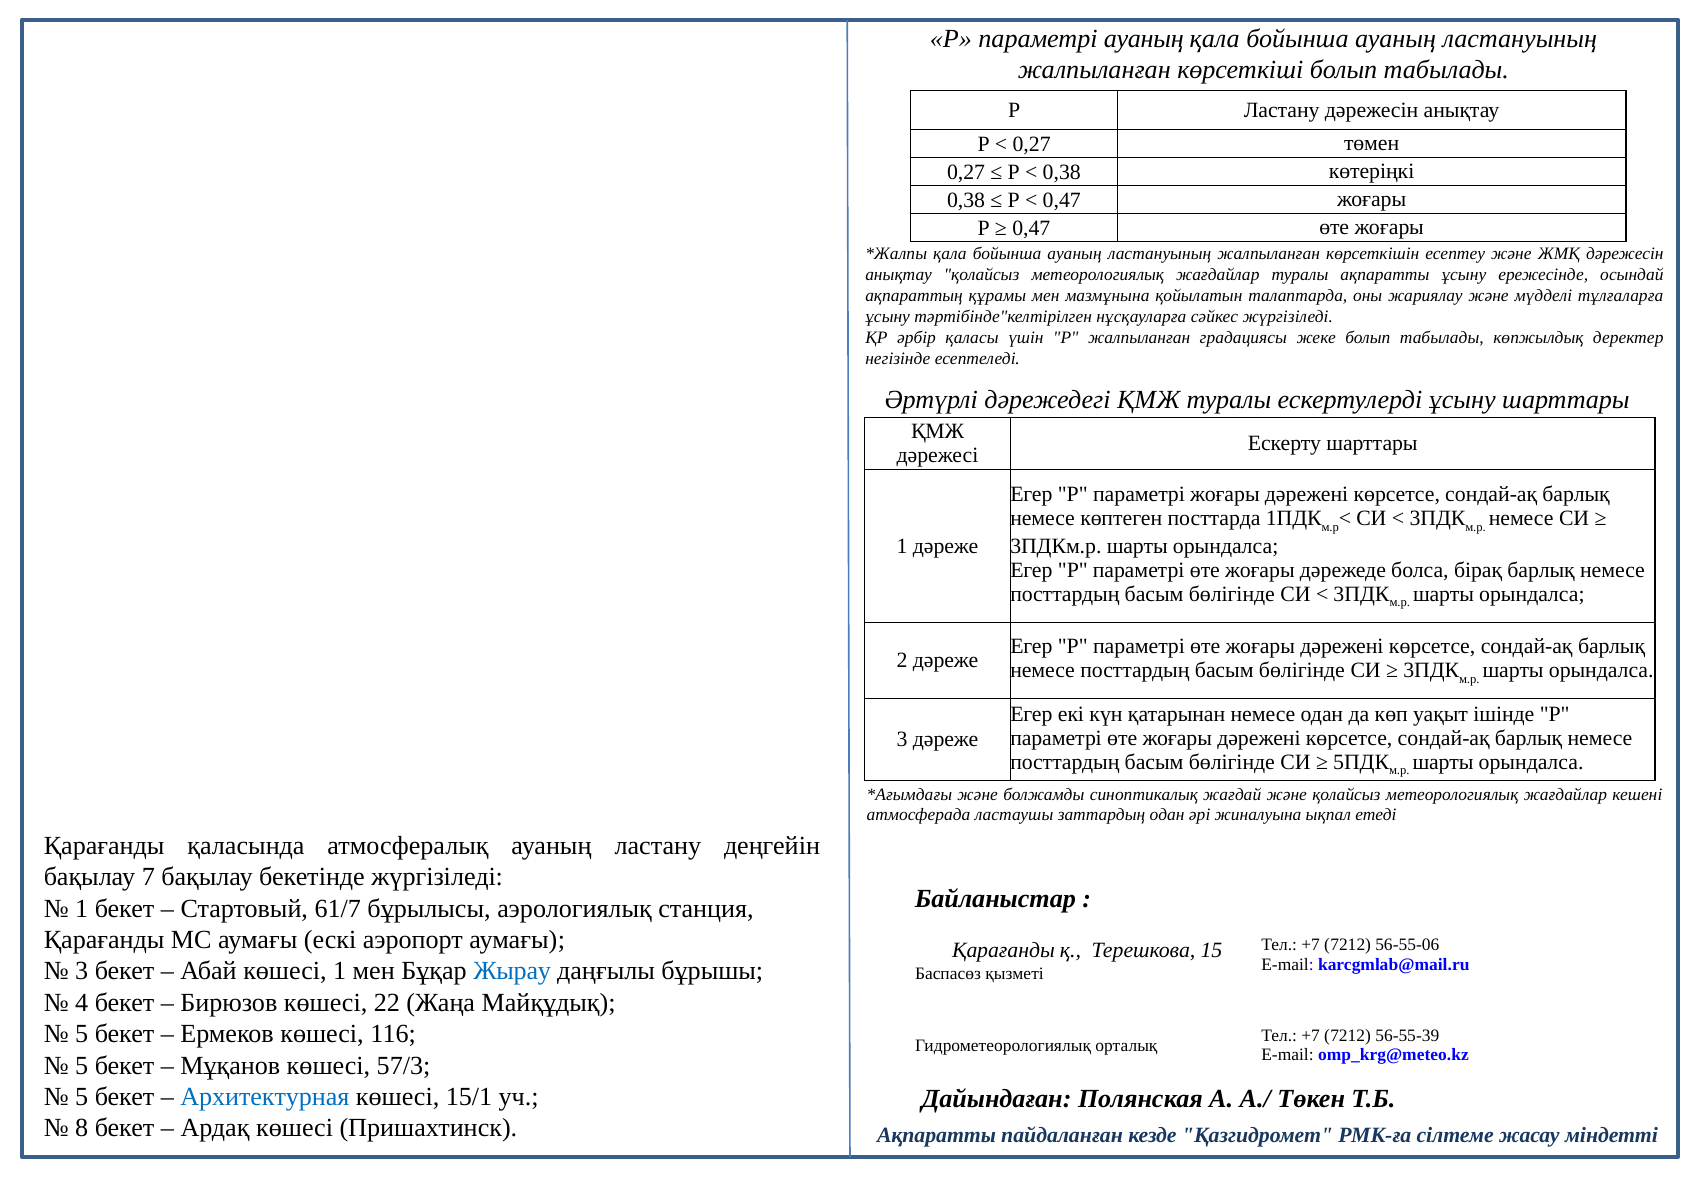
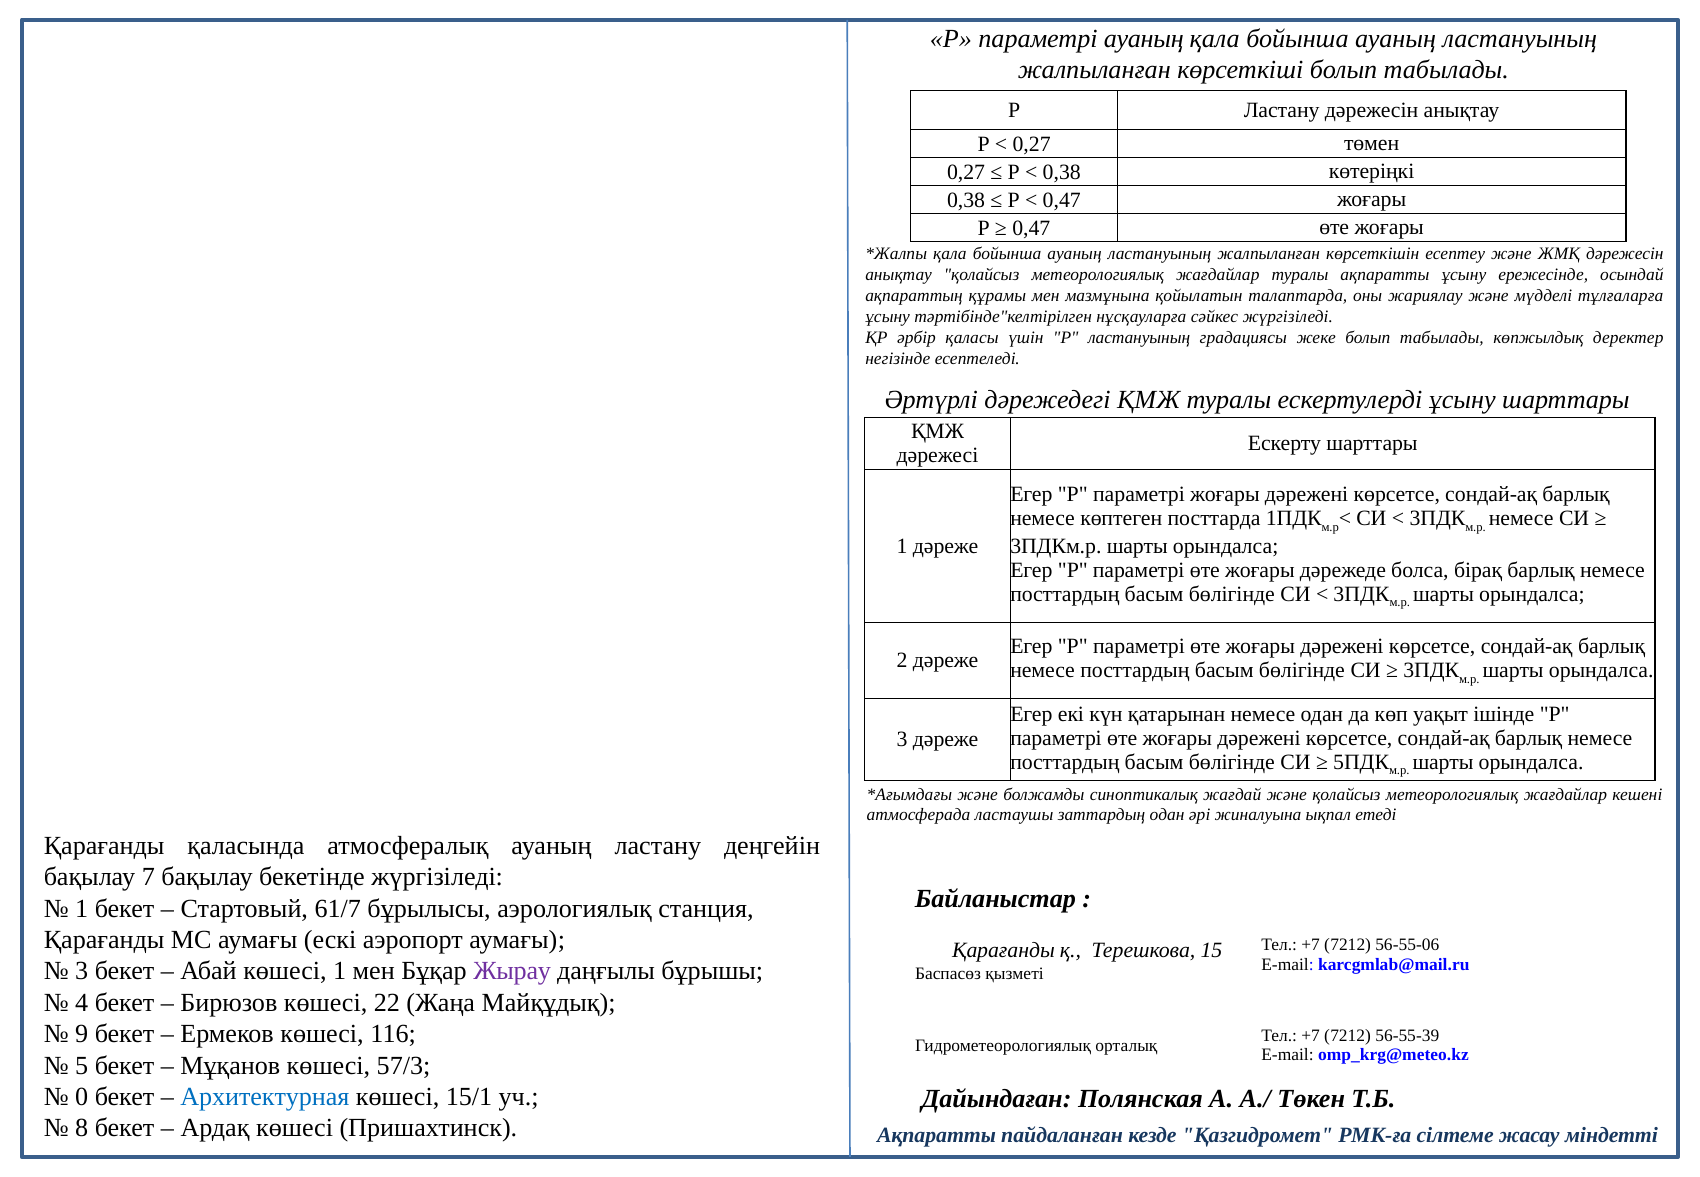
Р жалпыланған: жалпыланған -> ластануының (1139, 338)
Жырау colour: blue -> purple (512, 971)
5: 5 -> 9 (82, 1034)
5: 5 -> 0 (82, 1097)
